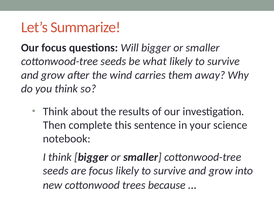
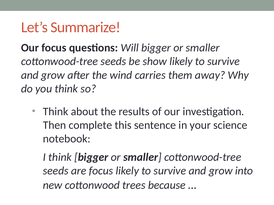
what: what -> show (155, 62)
